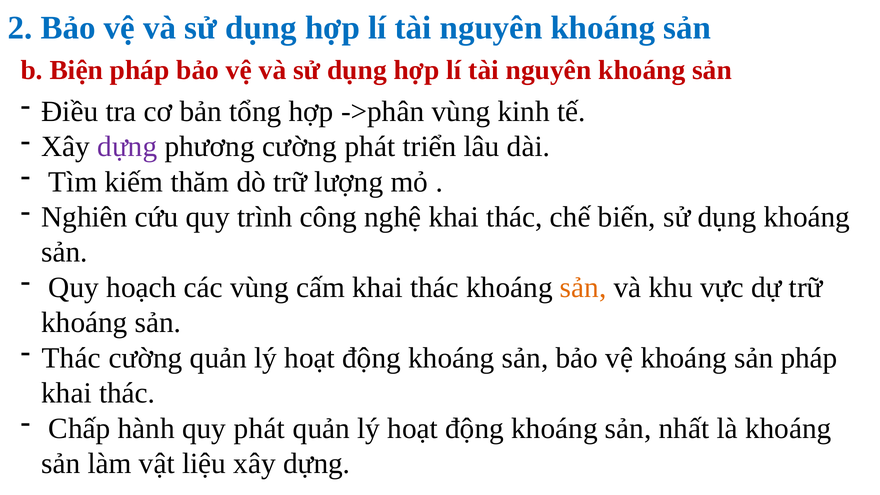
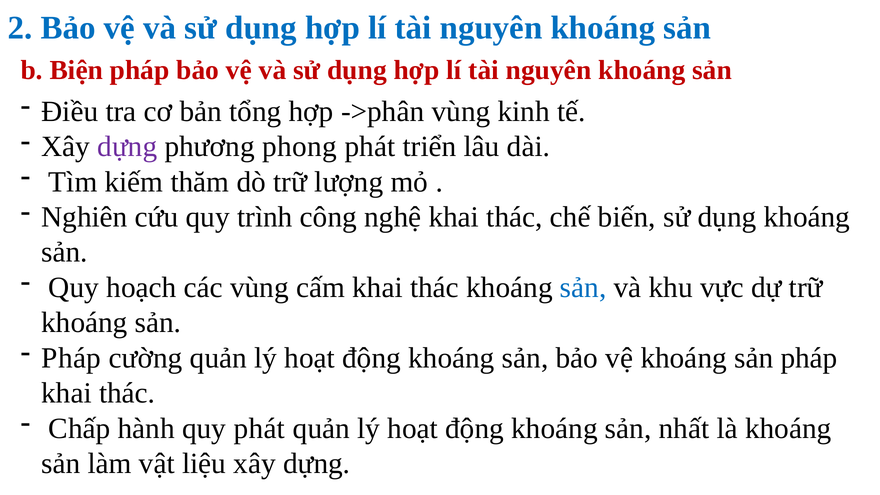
phương cường: cường -> phong (300, 147)
sản colour: orange -> blue (583, 288)
Thác: Thác -> Pháp (71, 358)
